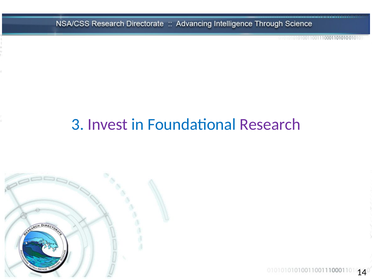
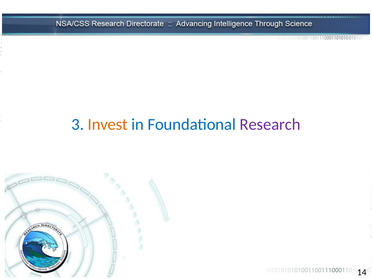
Invest colour: purple -> orange (108, 125)
